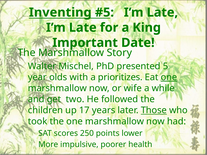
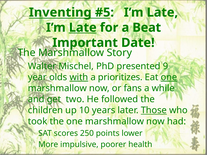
Late underline: none -> present (83, 28)
King: King -> Beat (147, 28)
5: 5 -> 9 (166, 66)
with underline: none -> present (79, 77)
wife: wife -> fans (133, 88)
17: 17 -> 10 (84, 110)
